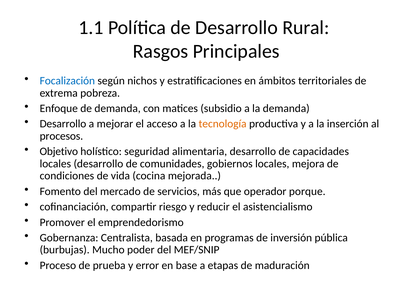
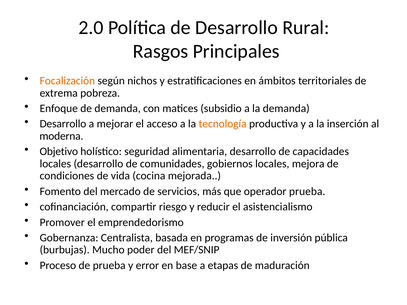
1.1: 1.1 -> 2.0 (91, 28)
Focalización colour: blue -> orange (67, 81)
procesos: procesos -> moderna (61, 136)
operador porque: porque -> prueba (307, 192)
